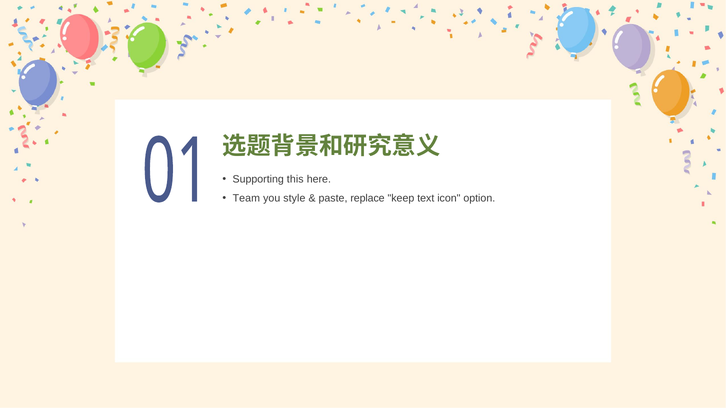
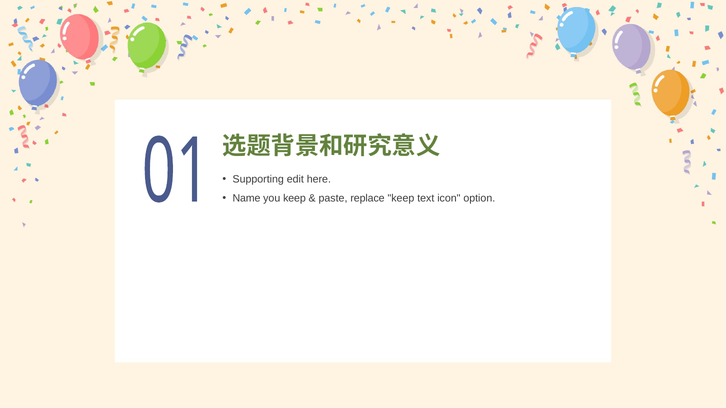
this: this -> edit (295, 179)
Team: Team -> Name (246, 198)
you style: style -> keep (294, 198)
